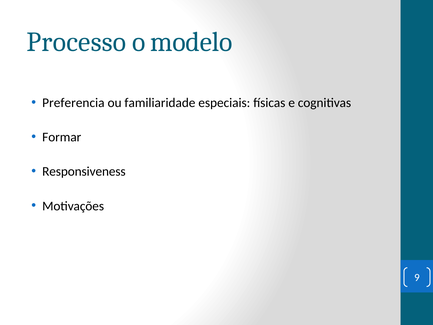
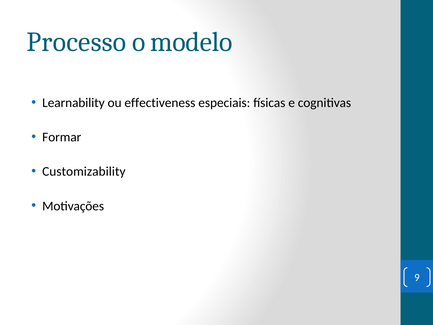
Preferencia: Preferencia -> Learnability (73, 103)
familiaridade: familiaridade -> effectiveness (160, 103)
Responsiveness: Responsiveness -> Customizability (84, 171)
